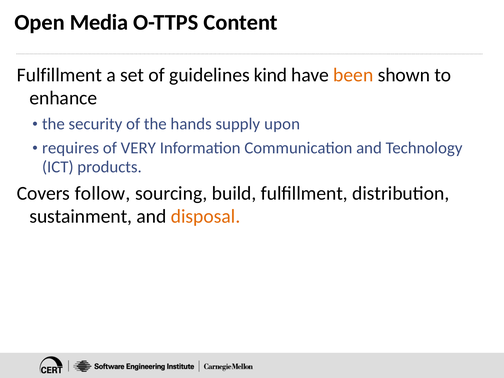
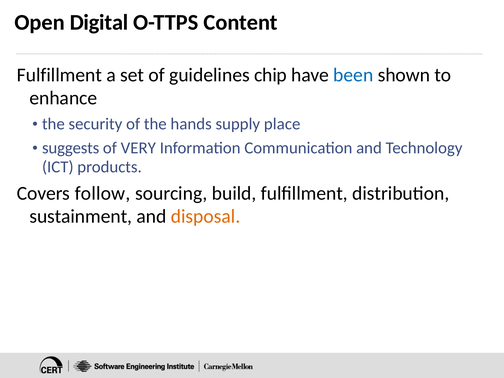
Media: Media -> Digital (99, 22)
kind: kind -> chip (271, 75)
been colour: orange -> blue (353, 75)
upon: upon -> place (282, 124)
requires: requires -> suggests (71, 148)
